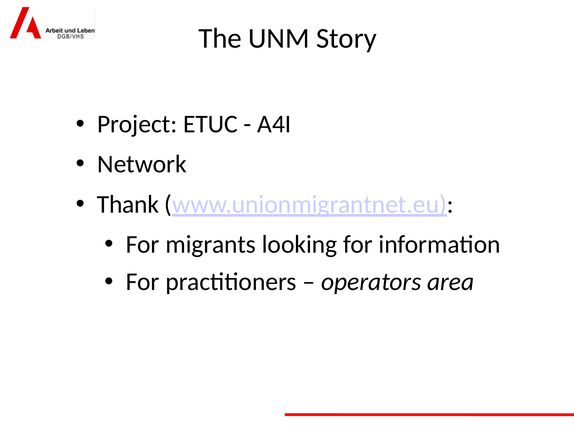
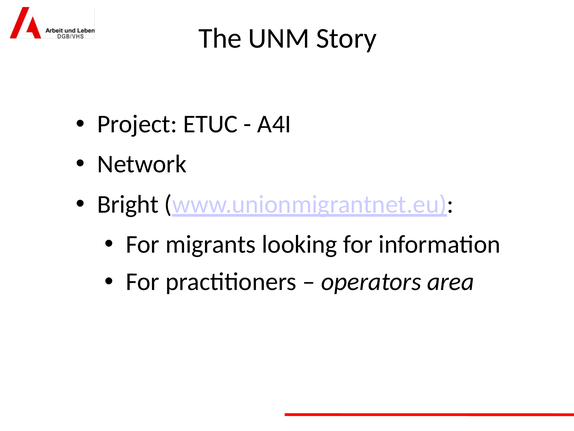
Thank: Thank -> Bright (128, 204)
